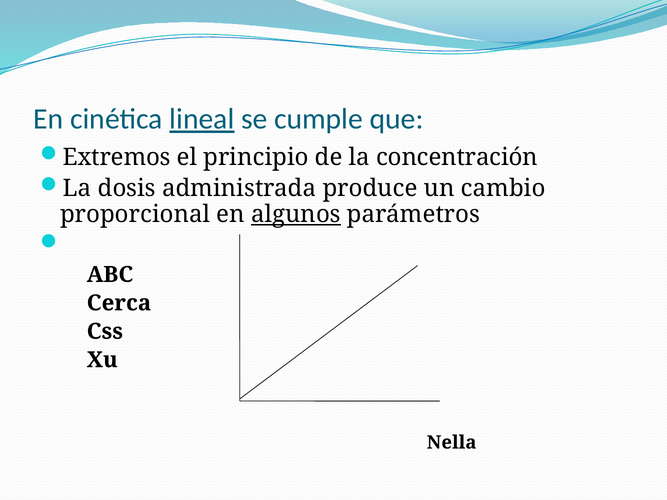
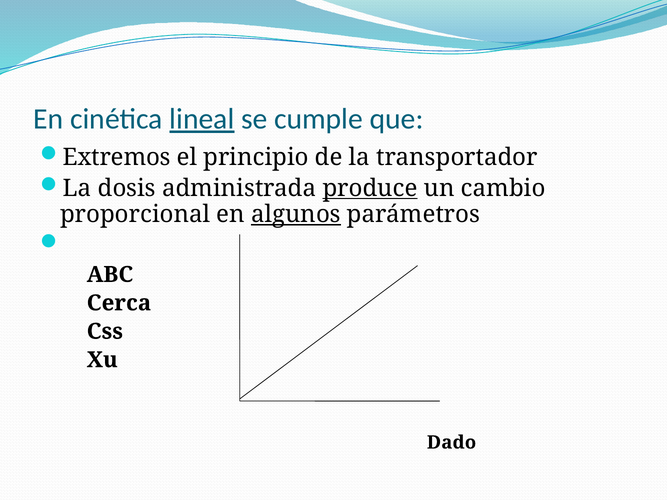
concentración: concentración -> transportador (457, 157)
produce underline: none -> present (370, 188)
Nella: Nella -> Dado (452, 443)
